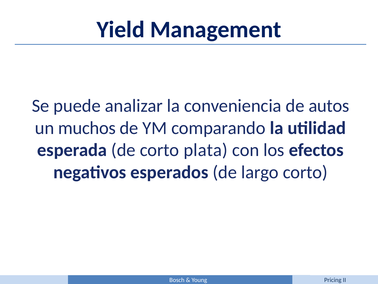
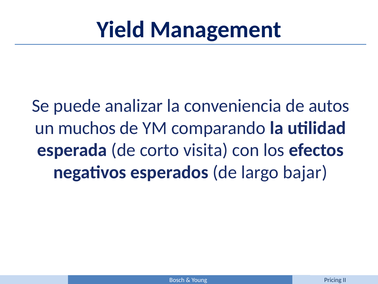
plata: plata -> visita (206, 150)
largo corto: corto -> bajar (305, 172)
